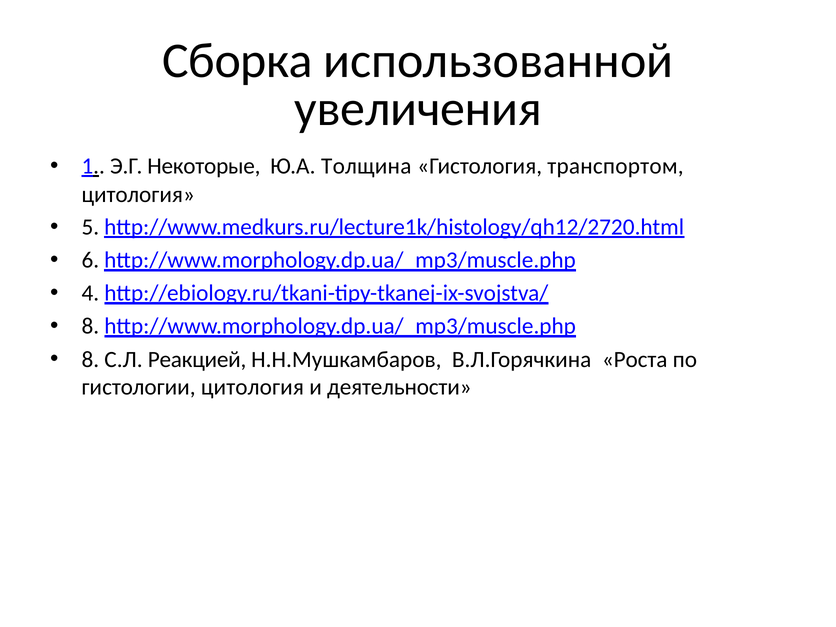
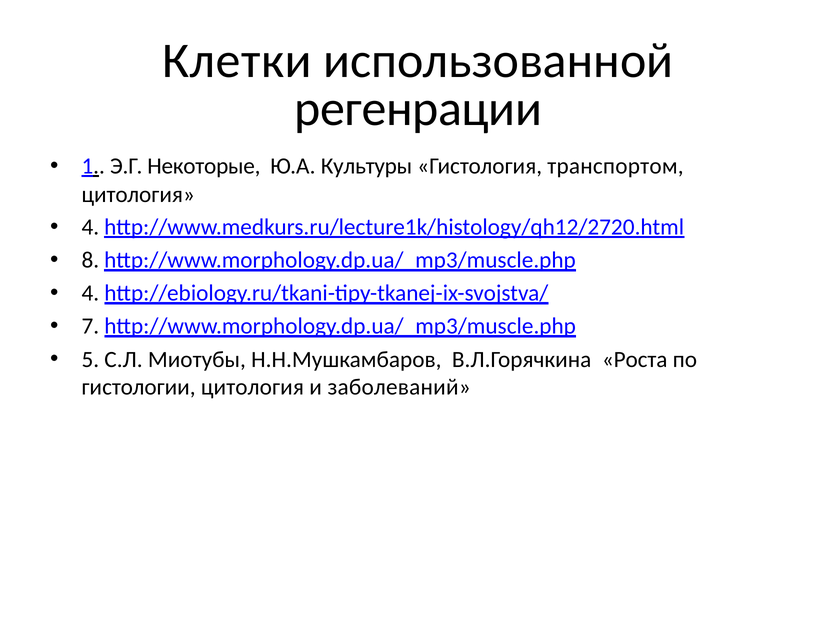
Сборка: Сборка -> Клетки (237, 61)
увеличения: увеличения -> регенрации (418, 109)
Толщина: Толщина -> Культуры (366, 166)
5: 5 -> 4 (90, 227)
6: 6 -> 8 (90, 260)
8: 8 -> 7 (90, 326)
8: 8 -> 5 (90, 359)
Реакцией: Реакцией -> Миотубы (197, 359)
деятельности: деятельности -> заболеваний (399, 387)
